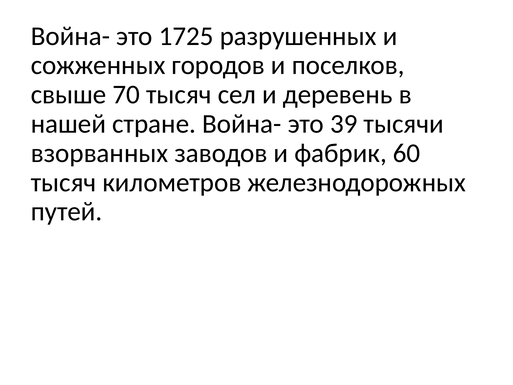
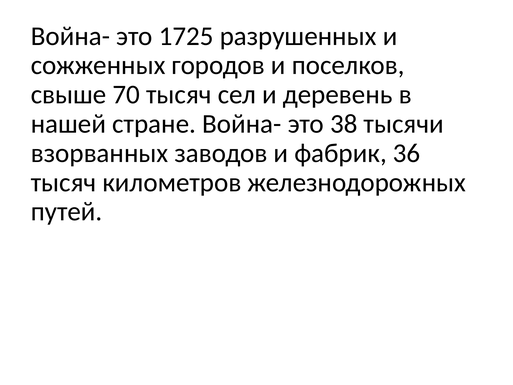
39: 39 -> 38 (344, 124)
60: 60 -> 36 (407, 153)
